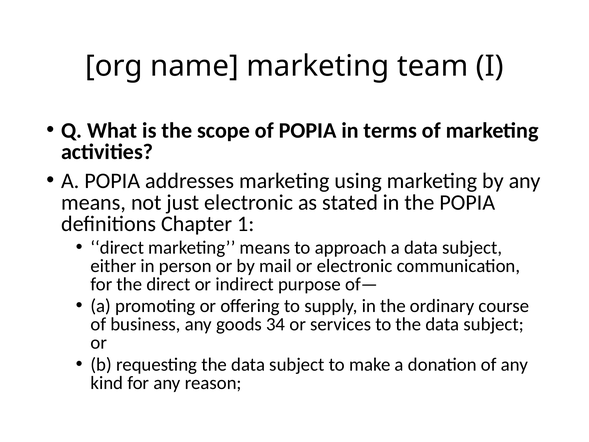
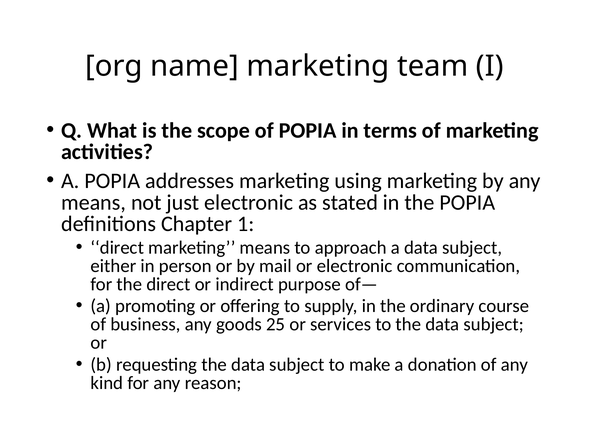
34: 34 -> 25 (276, 324)
